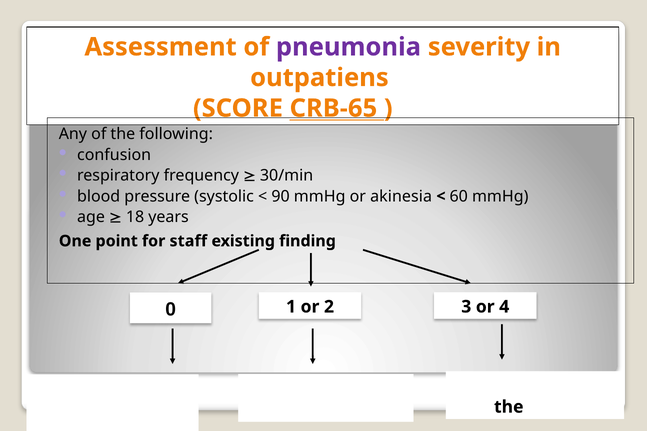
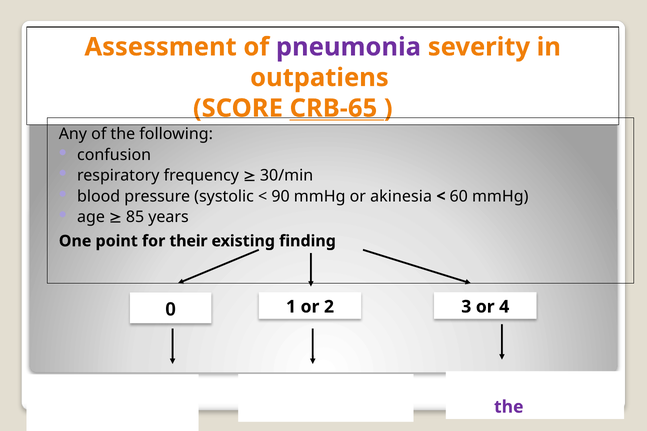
18: 18 -> 85 (135, 217)
staff: staff -> their (188, 241)
the colour: black -> purple (509, 407)
